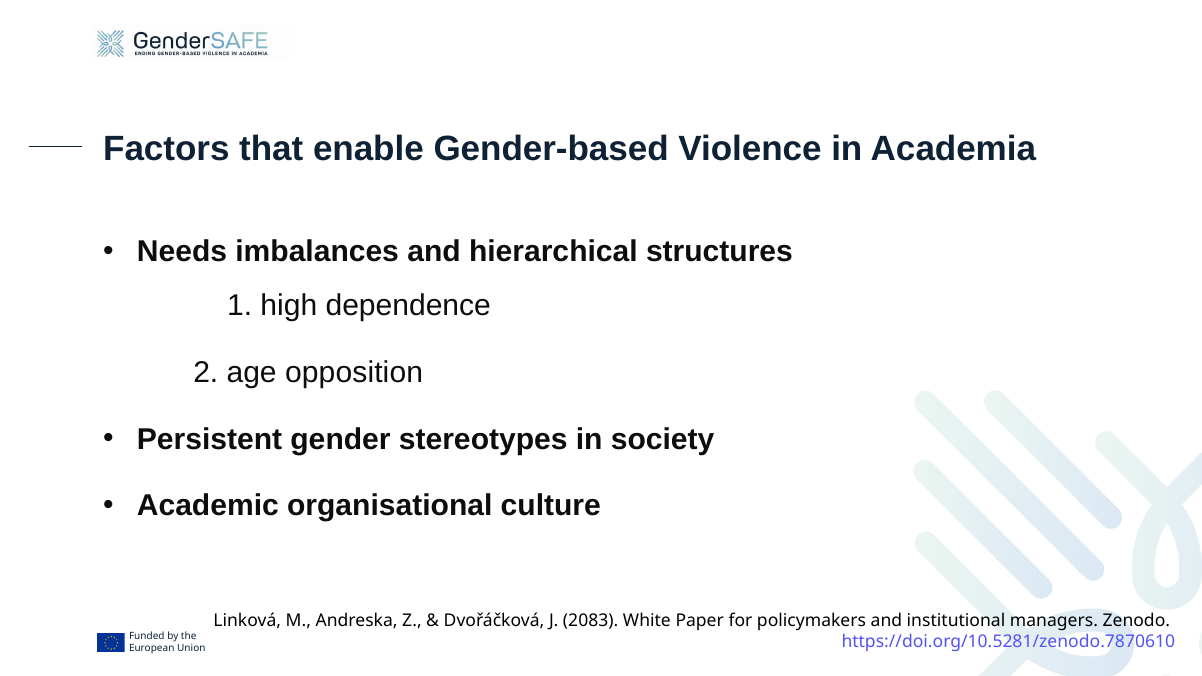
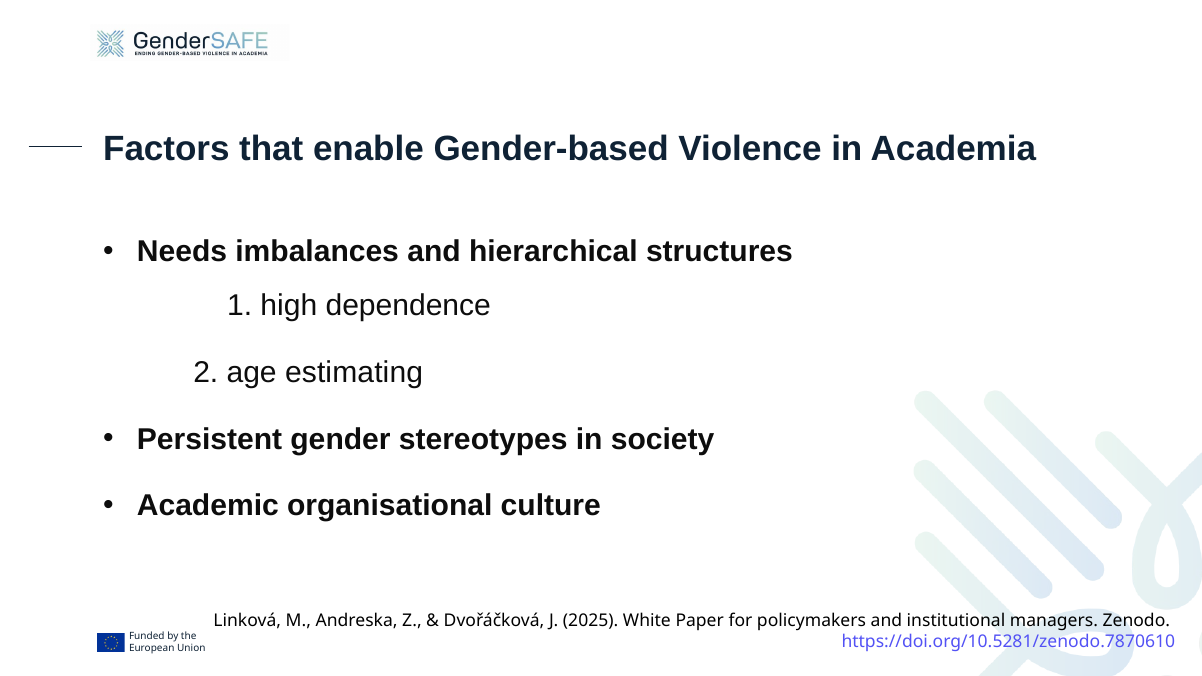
opposition: opposition -> estimating (354, 373)
2083: 2083 -> 2025 (591, 621)
